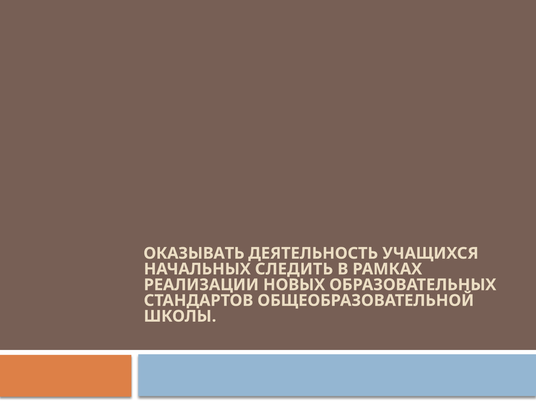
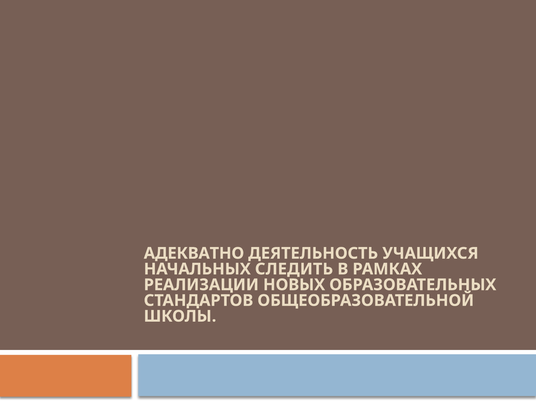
ОКАЗЫВАТЬ: ОКАЗЫВАТЬ -> АДЕКВАТНО (194, 253)
